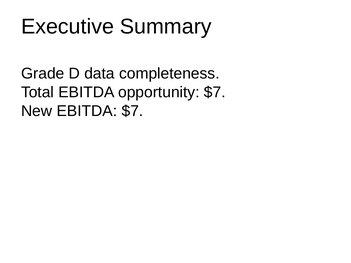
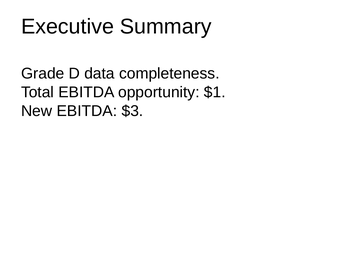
opportunity $7: $7 -> $1 (215, 92)
EBITDA $7: $7 -> $3 (132, 111)
